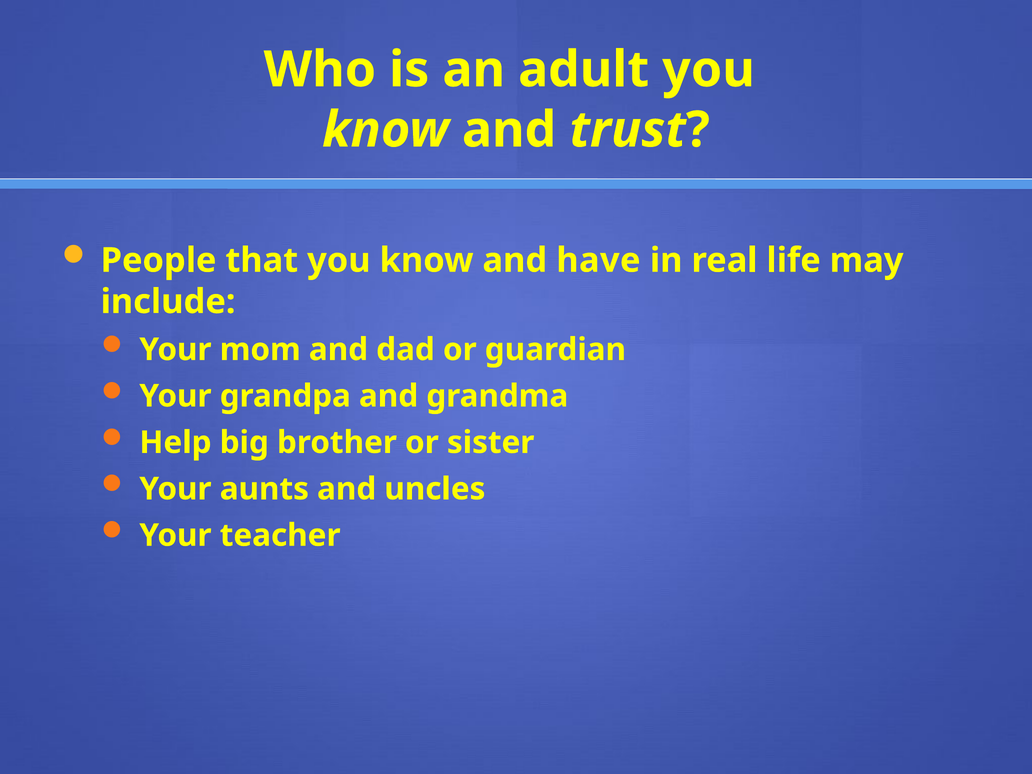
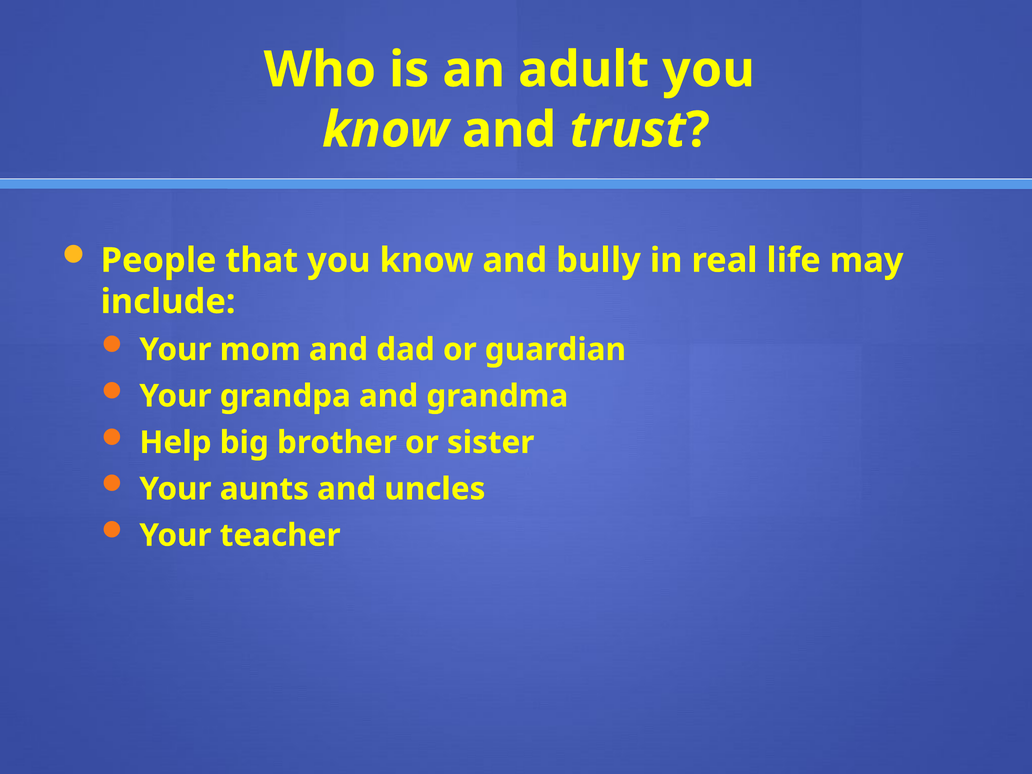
have: have -> bully (599, 260)
